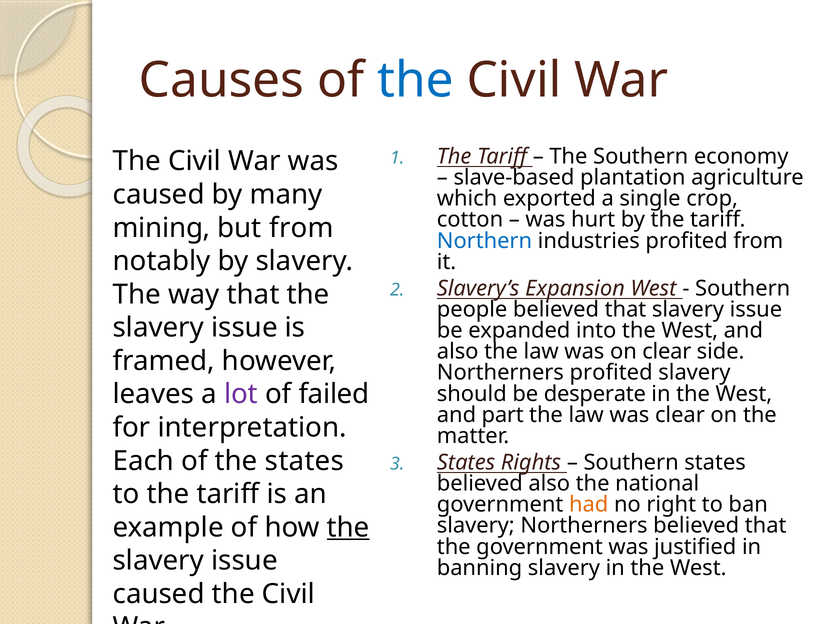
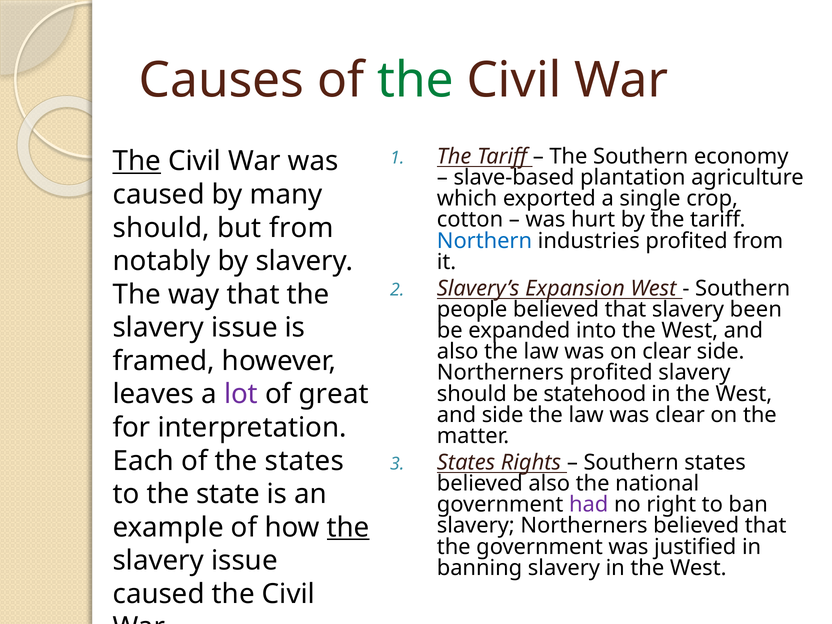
the colour: blue -> green (415, 80)
The underline: none -> present (137, 161)
mining: mining -> should (161, 228)
that slavery issue: issue -> been (756, 310)
failed: failed -> great (334, 394)
desperate: desperate -> statehood (595, 394)
and part: part -> side (503, 415)
to the tariff: tariff -> state (228, 494)
had colour: orange -> purple (589, 505)
